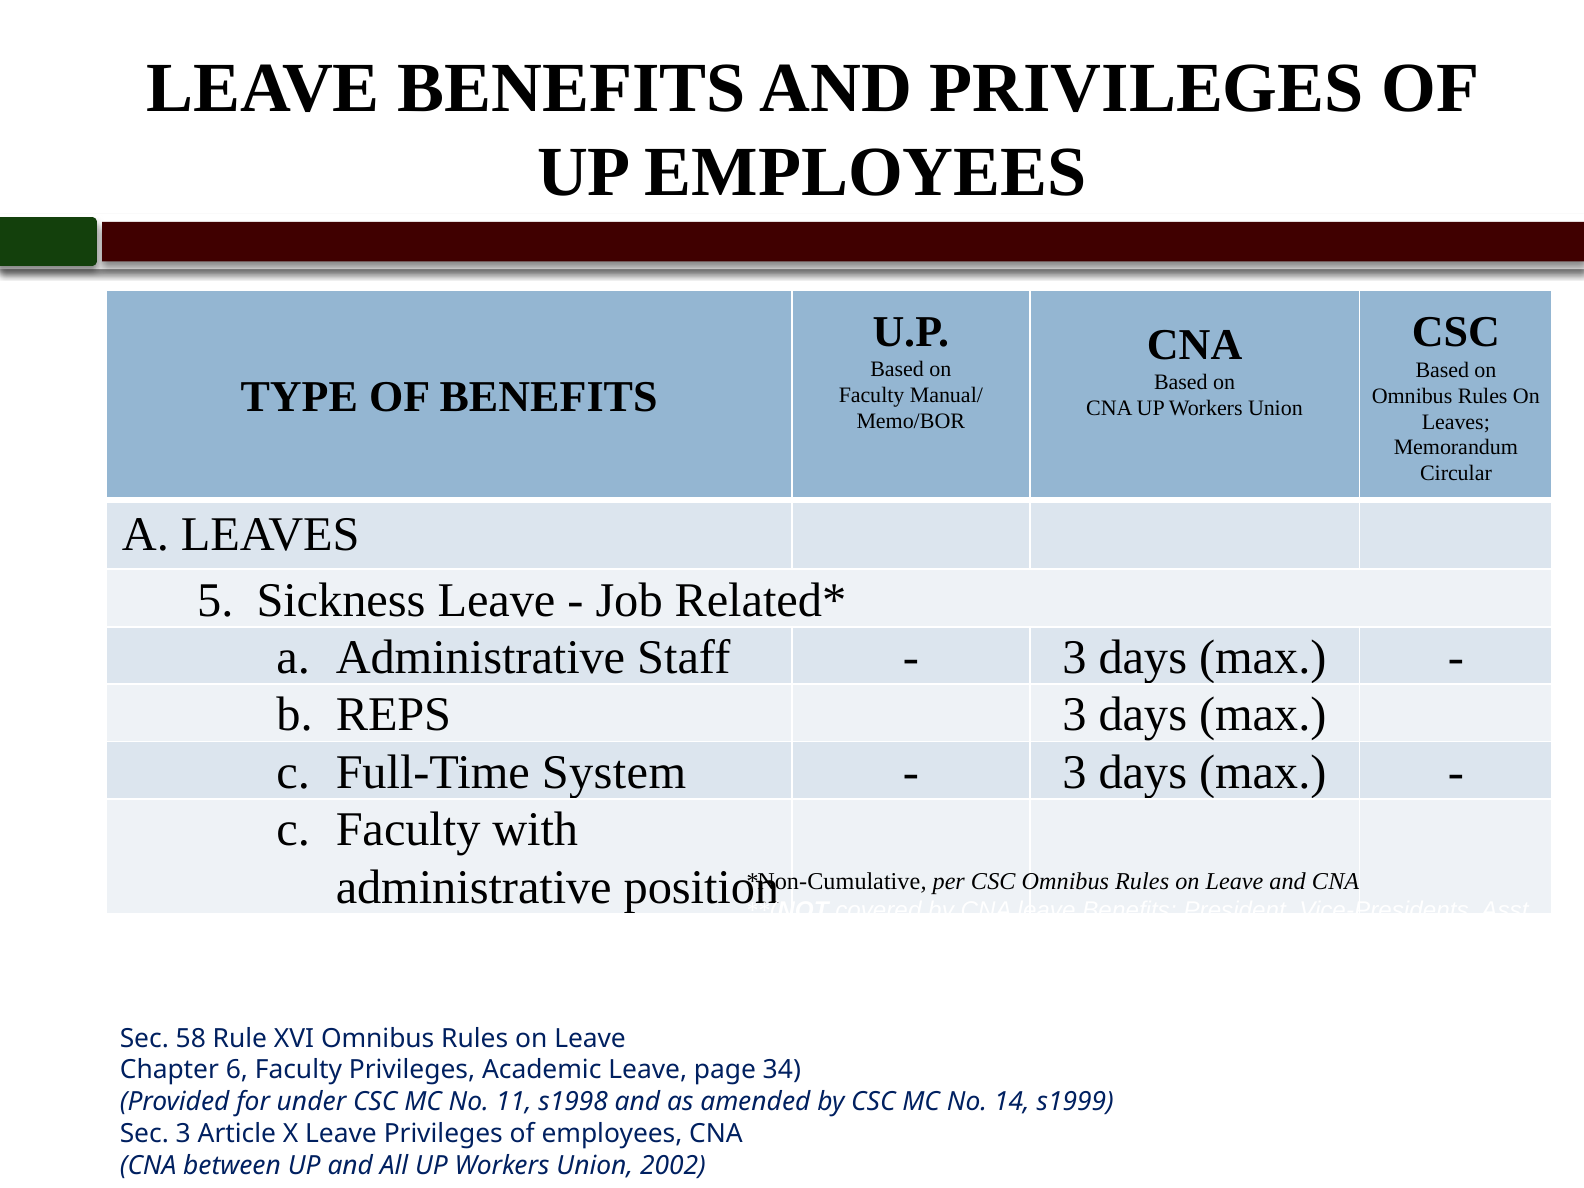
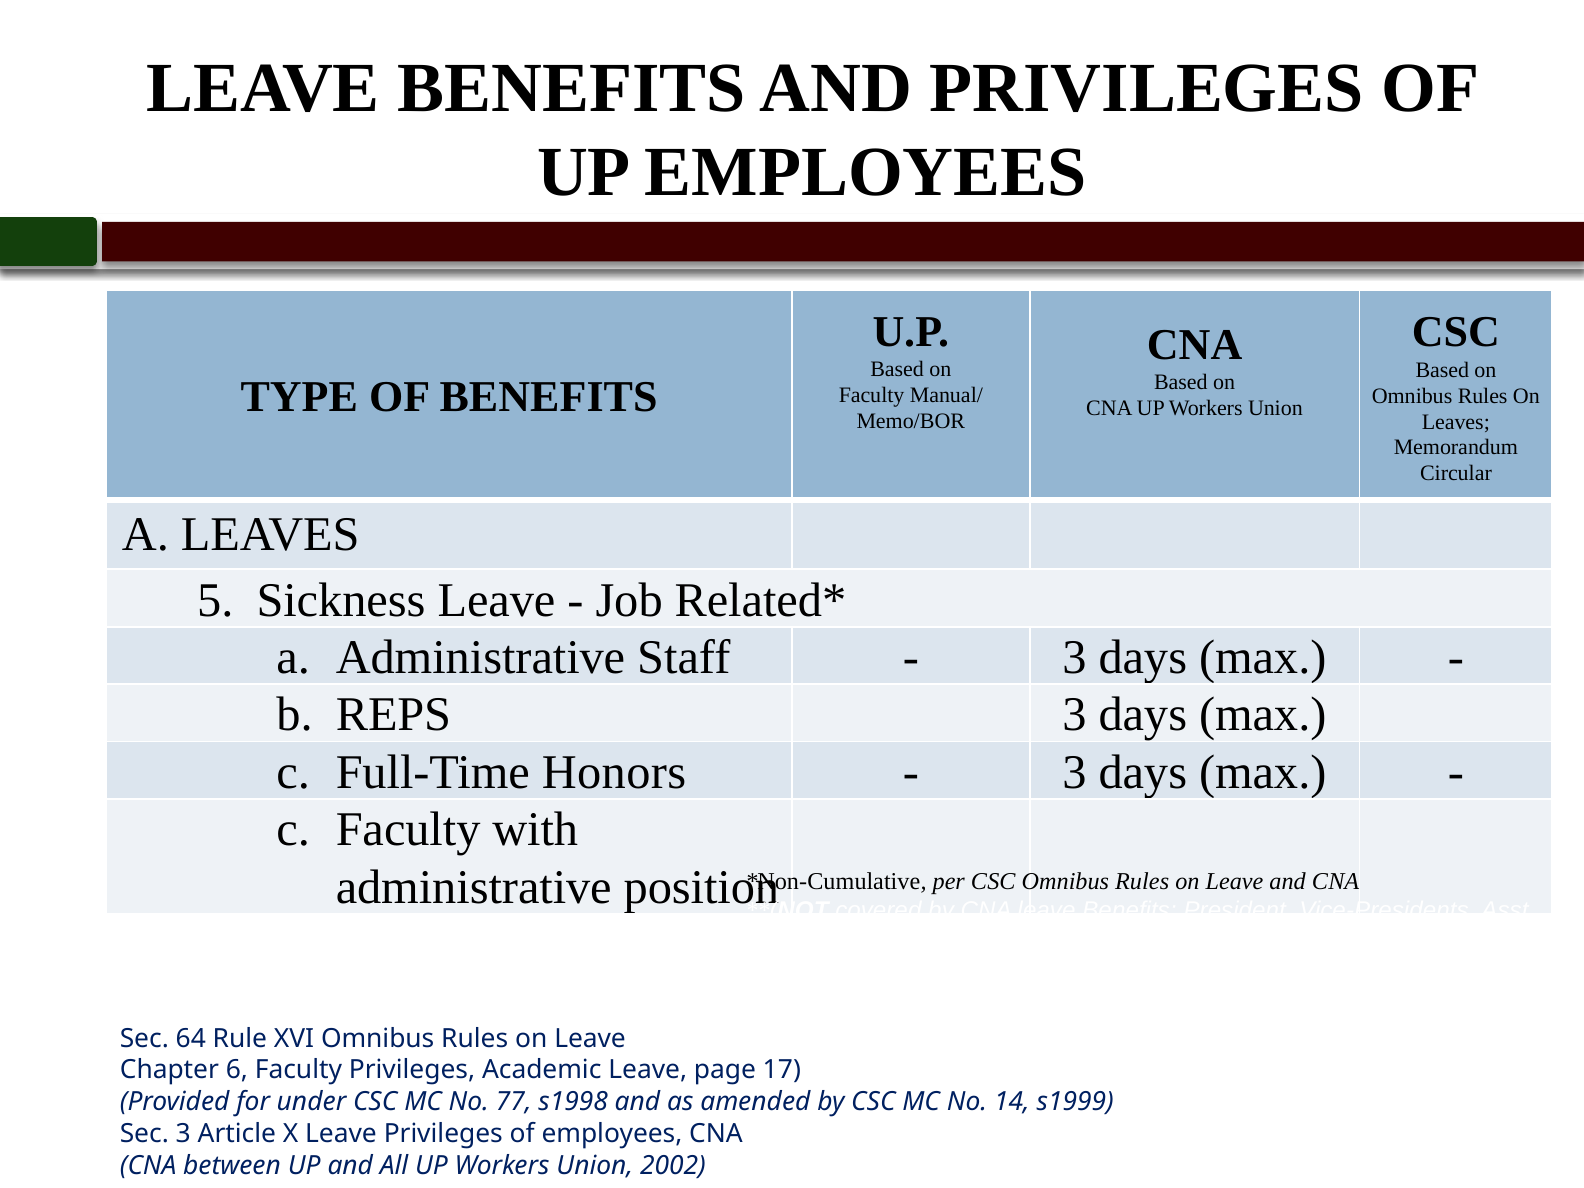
System: System -> Honors (614, 772)
58: 58 -> 64 (191, 1039)
34: 34 -> 17 (782, 1070)
11: 11 -> 77 (514, 1102)
